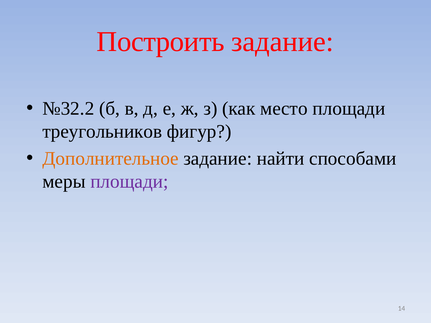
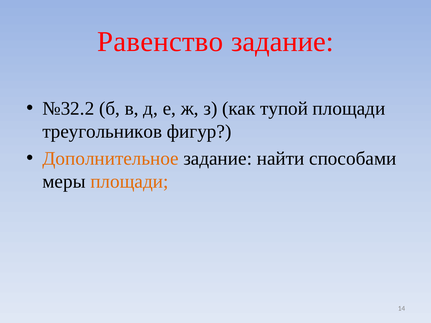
Построить: Построить -> Равенство (160, 42)
место: место -> тупой (284, 109)
площади colour: purple -> orange (129, 182)
